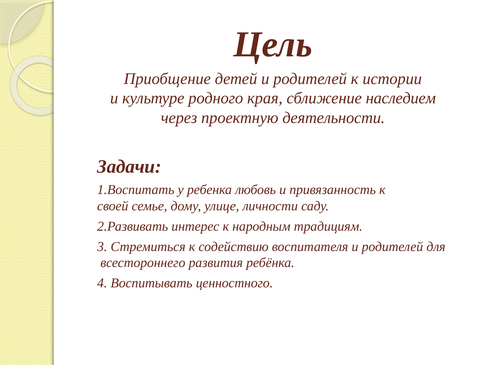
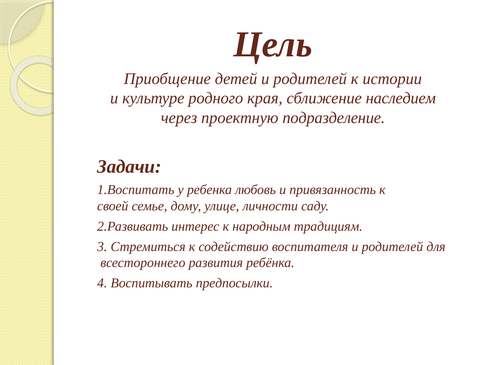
деятельности: деятельности -> подразделение (334, 118)
ценностного: ценностного -> предпосылки (234, 283)
